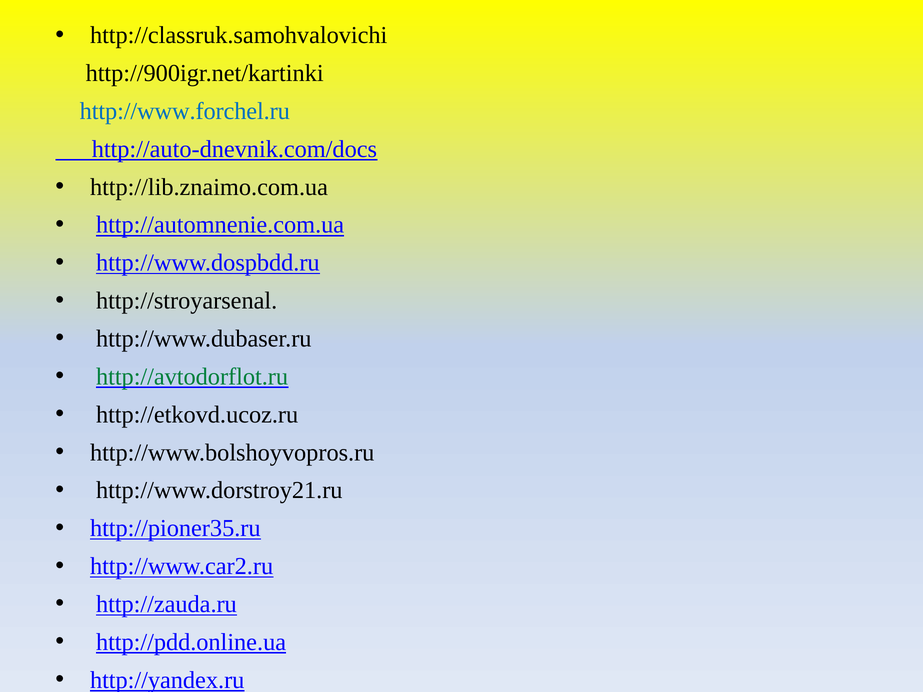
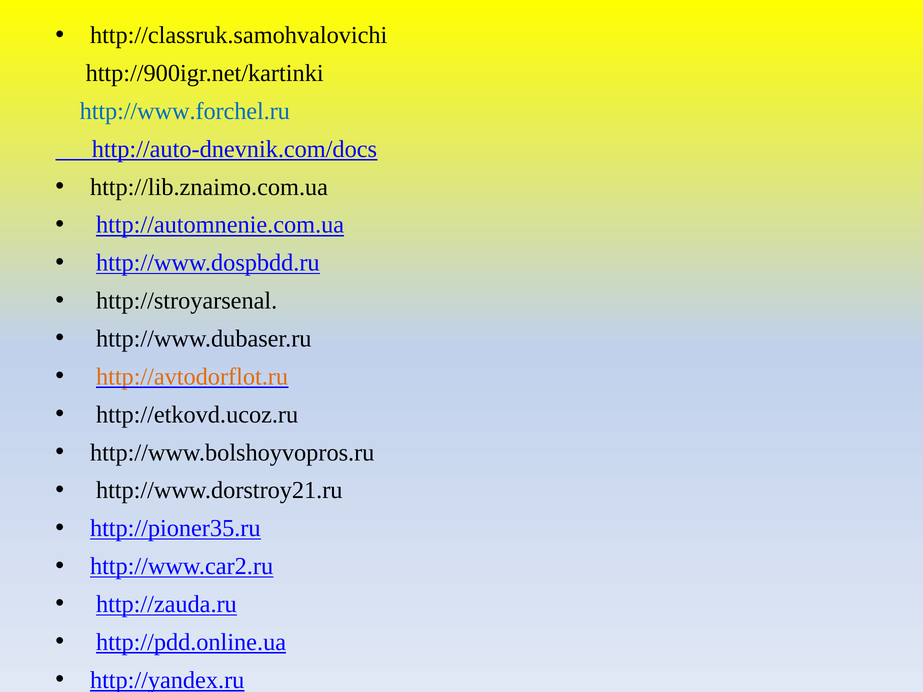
http://avtodorflot.ru colour: green -> orange (192, 377)
